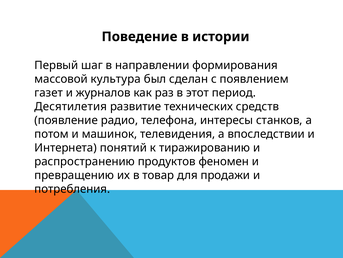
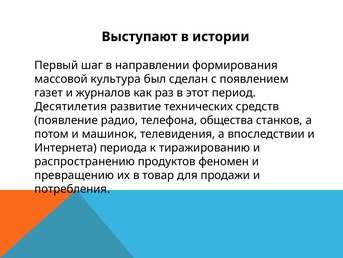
Поведение: Поведение -> Выступают (140, 37)
интересы: интересы -> общества (227, 120)
понятий: понятий -> периода (123, 147)
